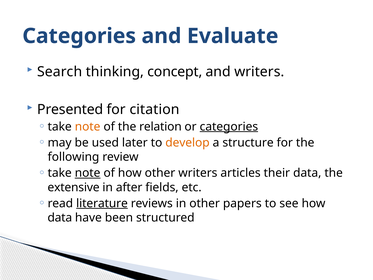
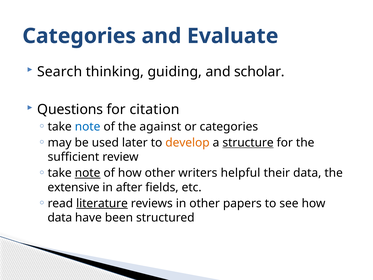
concept: concept -> guiding (175, 72)
and writers: writers -> scholar (259, 72)
Presented: Presented -> Questions (70, 109)
note colour: orange -> blue (88, 126)
relation: relation -> against (160, 126)
categories underline: present -> none (229, 126)
structure underline: none -> present (248, 142)
following: following -> sufficient (73, 157)
articles: articles -> helpful (240, 173)
